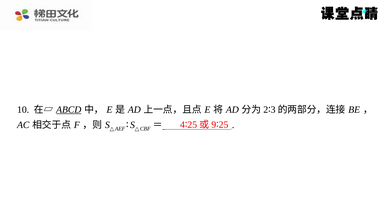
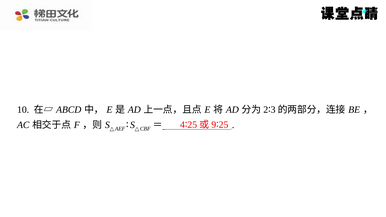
ABCD underline: present -> none (69, 110)
